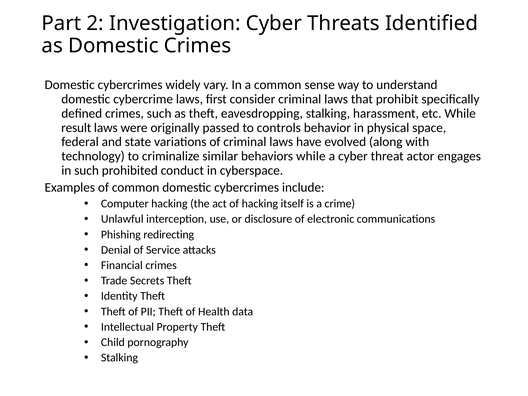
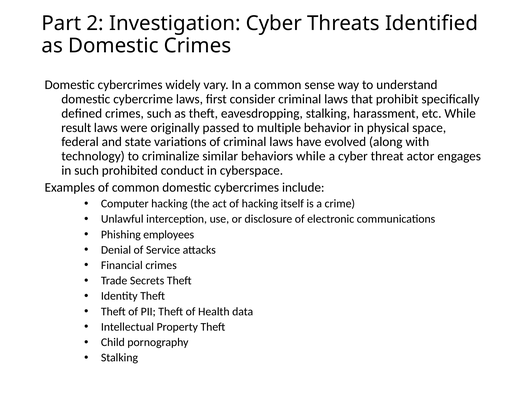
controls: controls -> multiple (279, 128)
redirecting: redirecting -> employees (169, 234)
